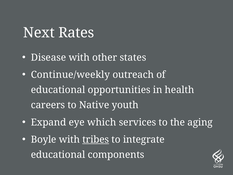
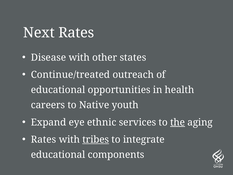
Continue/weekly: Continue/weekly -> Continue/treated (70, 75)
which: which -> ethnic (102, 122)
the underline: none -> present (178, 122)
Boyle: Boyle -> Rates (44, 139)
